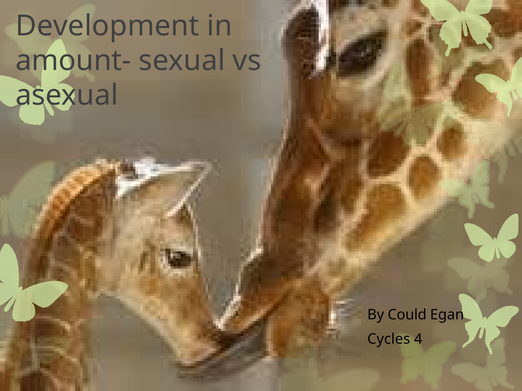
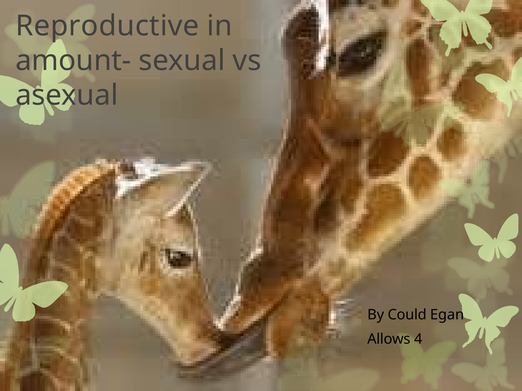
Development: Development -> Reproductive (107, 26)
Cycles: Cycles -> Allows (389, 340)
